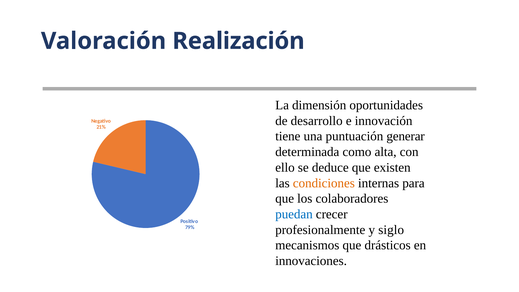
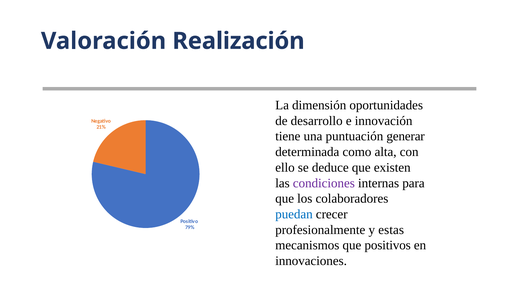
condiciones colour: orange -> purple (324, 183)
siglo: siglo -> estas (391, 230)
drásticos: drásticos -> positivos (388, 245)
